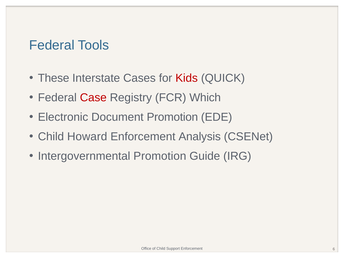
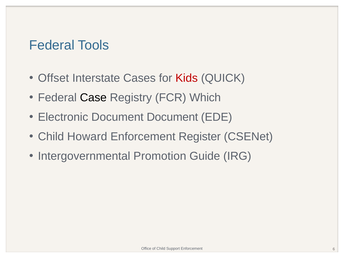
These: These -> Offset (53, 78)
Case colour: red -> black (93, 98)
Document Promotion: Promotion -> Document (172, 117)
Analysis: Analysis -> Register (200, 137)
